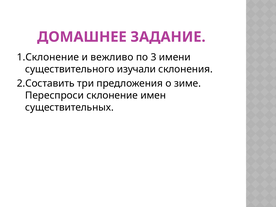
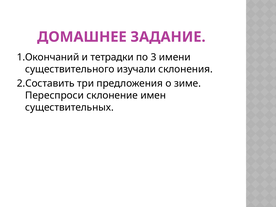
1.Склонение: 1.Склонение -> 1.Окончаний (48, 57)
вежливо: вежливо -> тетрадки (112, 57)
